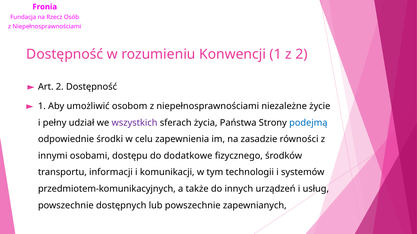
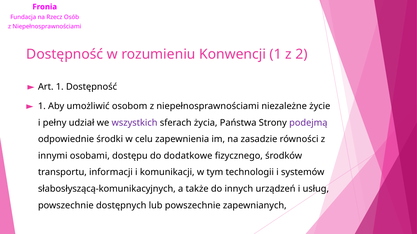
Art 2: 2 -> 1 (60, 87)
podejmą colour: blue -> purple (308, 123)
przedmiotem-komunikacyjnych: przedmiotem-komunikacyjnych -> słabosłyszącą-komunikacyjnych (107, 189)
